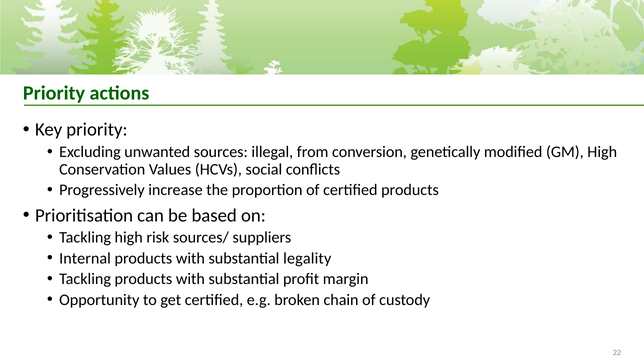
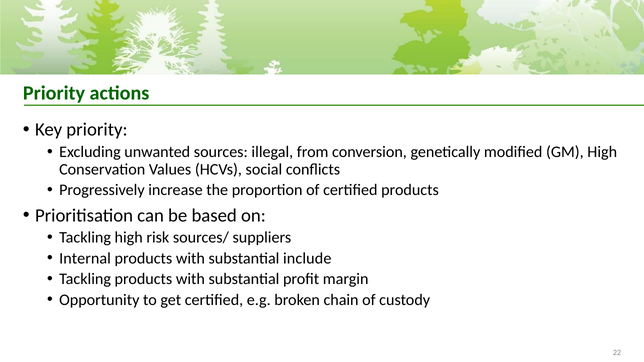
legality: legality -> include (307, 259)
